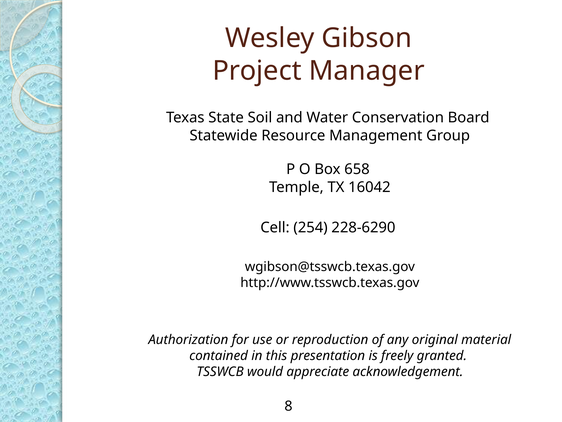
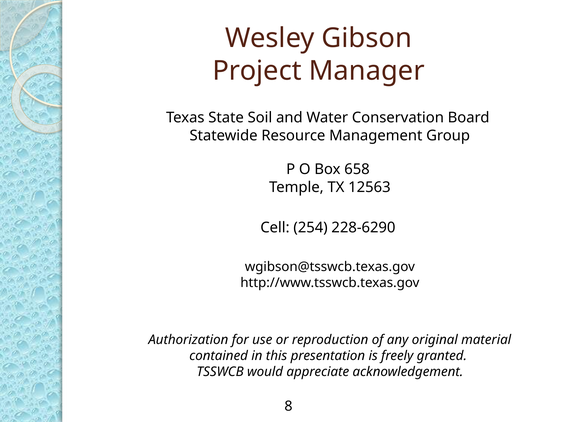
16042: 16042 -> 12563 (369, 187)
